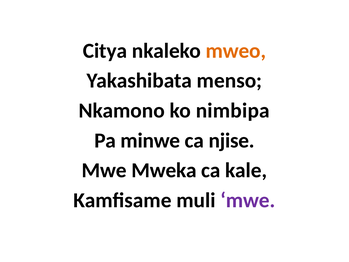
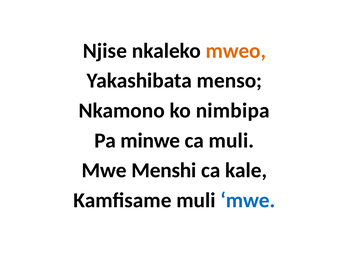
Citya: Citya -> Njise (105, 51)
ca njise: njise -> muli (231, 140)
Mweka: Mweka -> Menshi (164, 170)
mwe colour: purple -> blue (248, 200)
